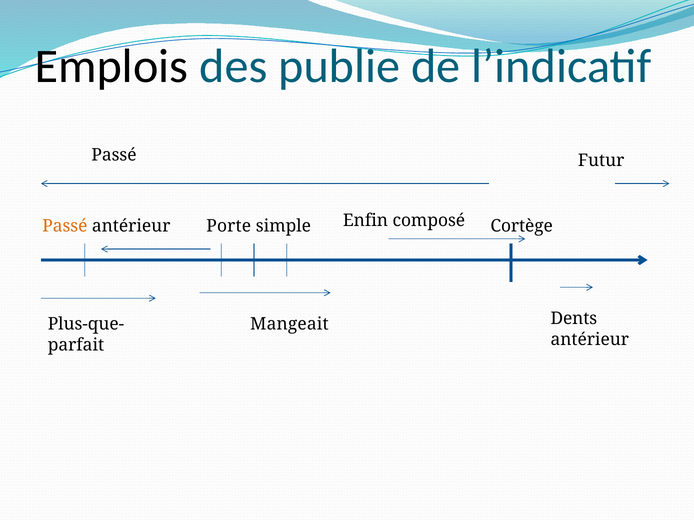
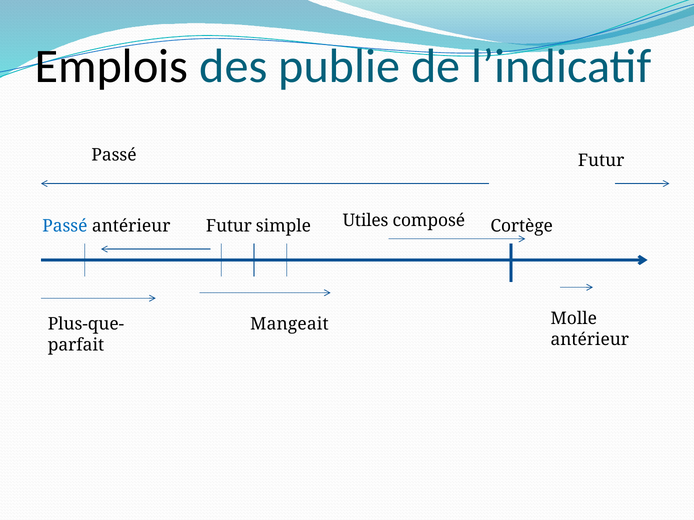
Enfin: Enfin -> Utiles (366, 221)
Passé colour: orange -> blue (65, 226)
Porte: Porte -> Futur (229, 226)
Dents: Dents -> Molle (574, 319)
